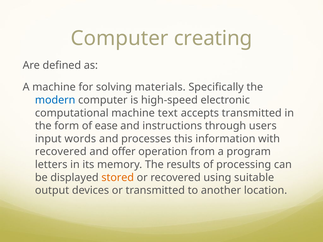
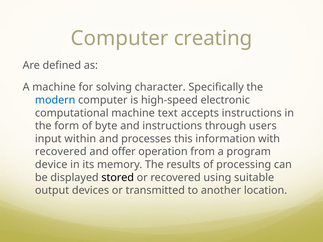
materials: materials -> character (160, 87)
accepts transmitted: transmitted -> instructions (252, 113)
ease: ease -> byte (106, 126)
words: words -> within (80, 139)
letters: letters -> device (51, 165)
stored colour: orange -> black (118, 178)
